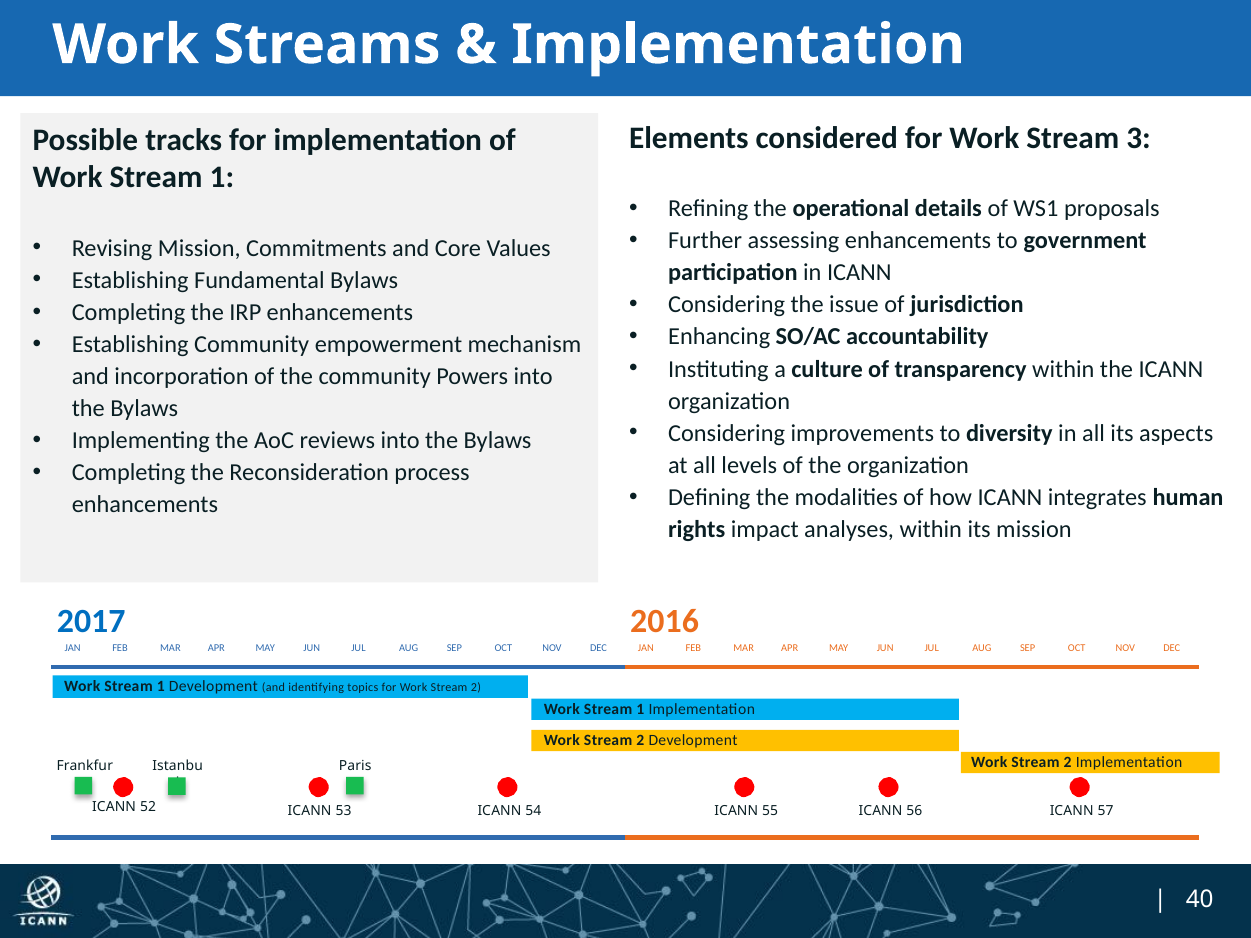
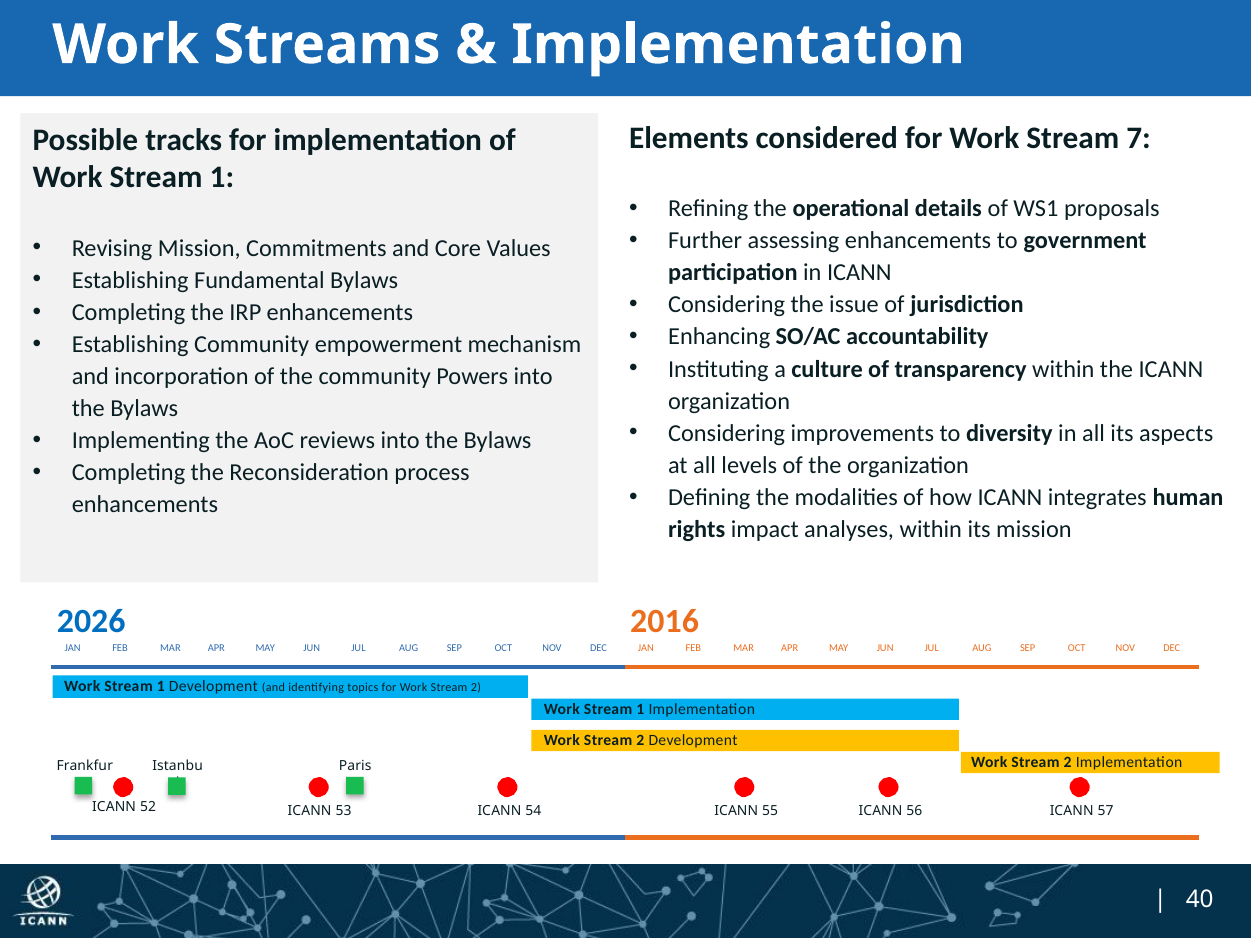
3: 3 -> 7 (1139, 138)
2017: 2017 -> 2026 (91, 622)
